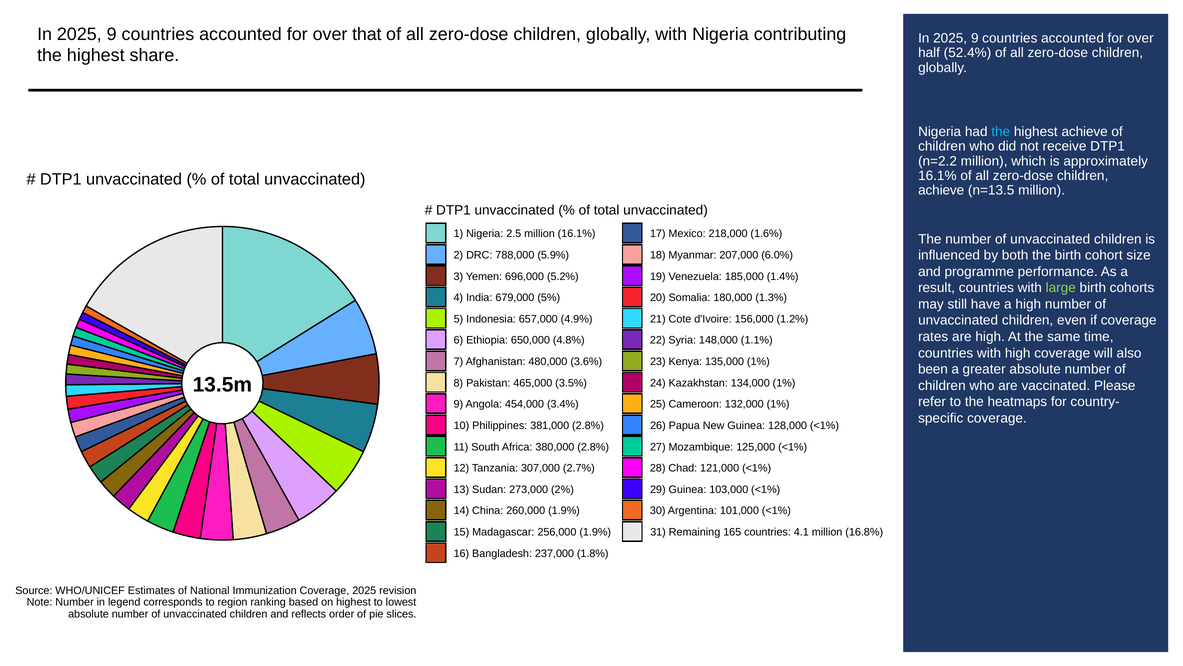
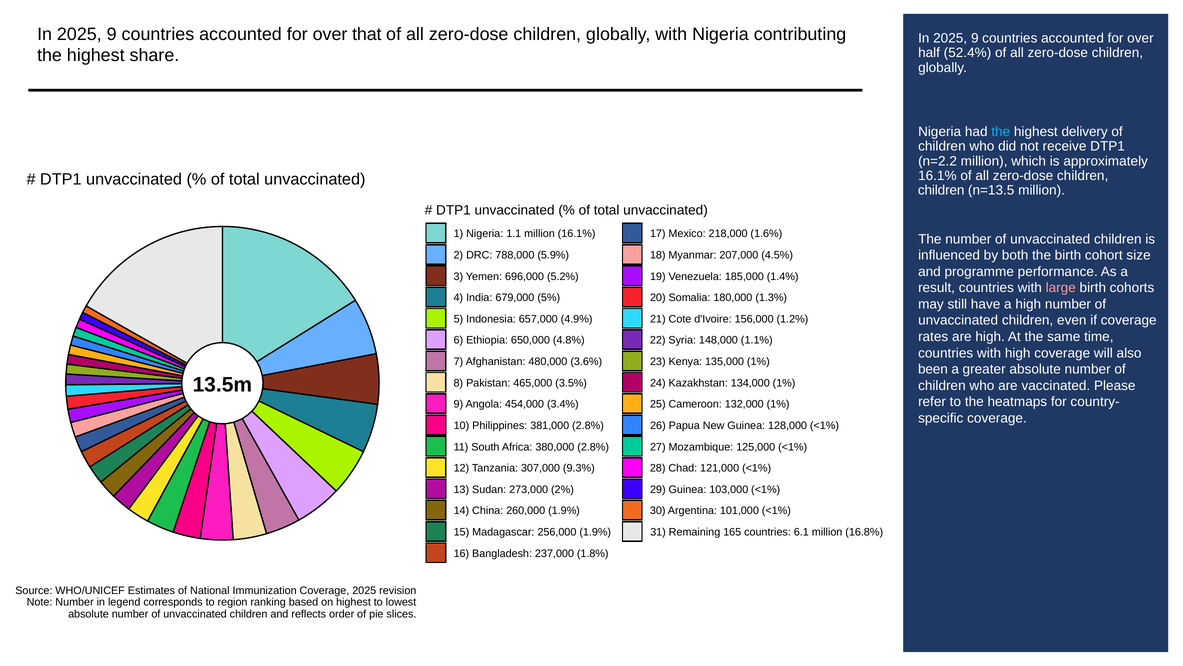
highest achieve: achieve -> delivery (1085, 132)
achieve: achieve -> children (941, 190)
2.5: 2.5 -> 1.1 (514, 234)
6.0%: 6.0% -> 4.5% (777, 255)
large colour: light green -> pink (1061, 288)
2.7%: 2.7% -> 9.3% (579, 468)
4.1: 4.1 -> 6.1 (801, 532)
